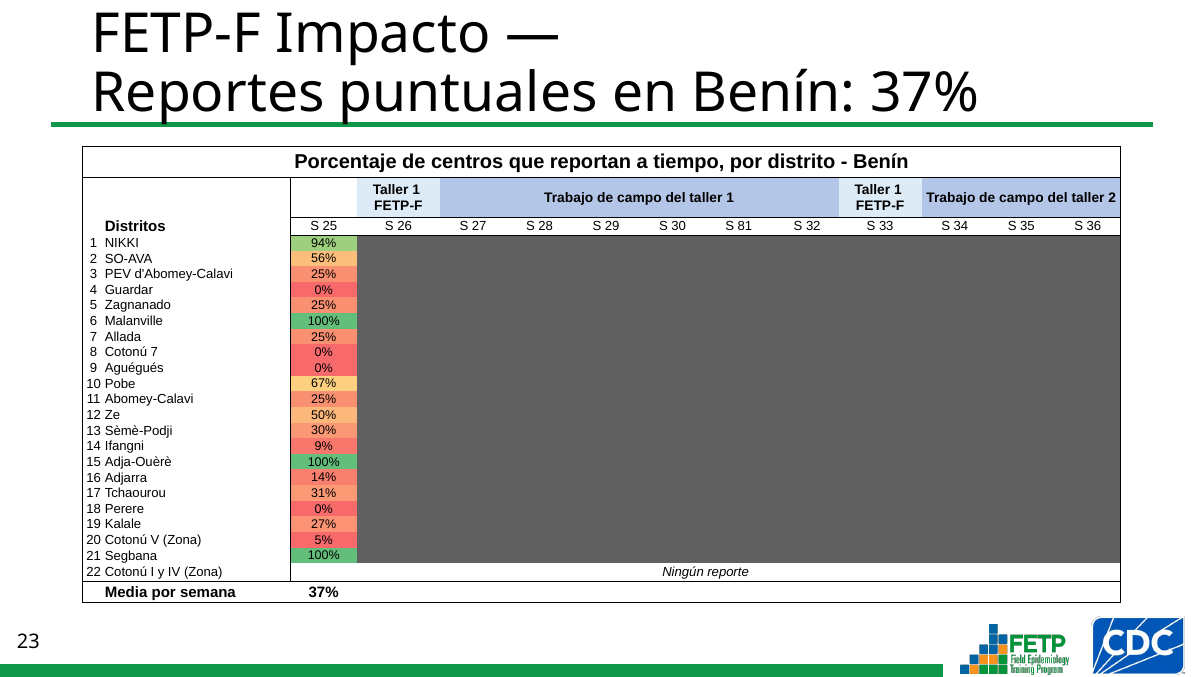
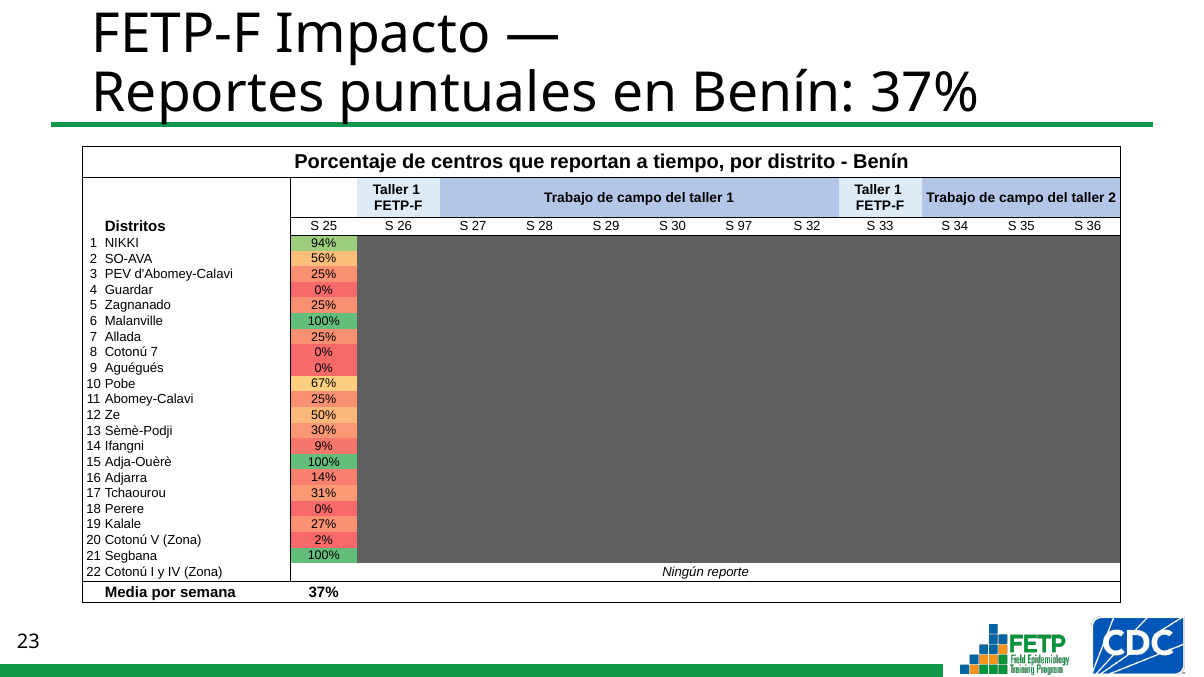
81: 81 -> 97 (745, 227)
5%: 5% -> 2% (324, 540)
